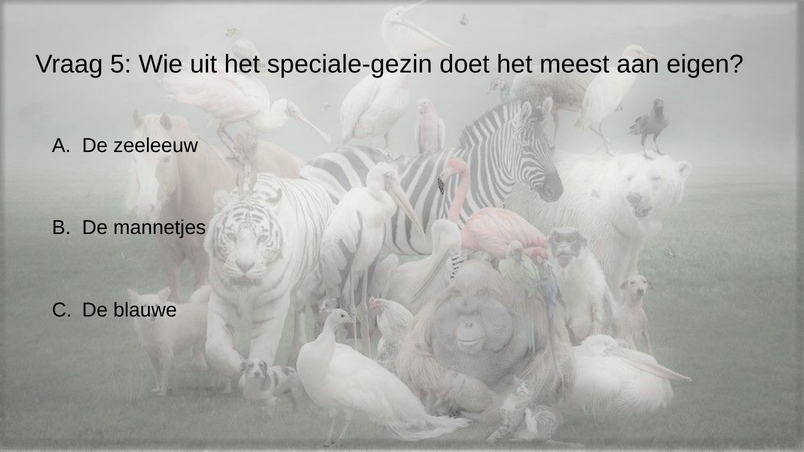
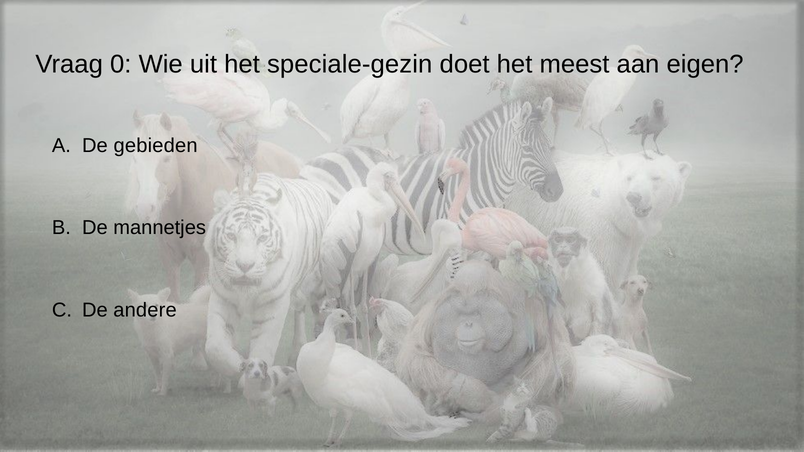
5: 5 -> 0 (121, 64)
zeeleeuw: zeeleeuw -> gebieden (156, 146)
blauwe: blauwe -> andere (145, 310)
